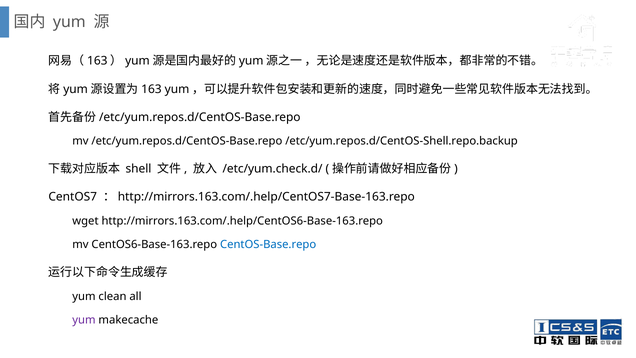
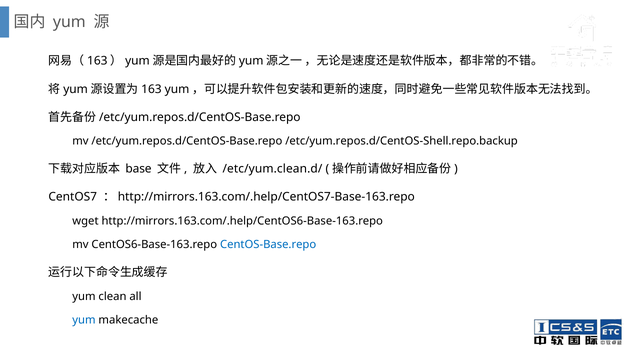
shell: shell -> base (139, 169)
/etc/yum.check.d/: /etc/yum.check.d/ -> /etc/yum.clean.d/ (272, 169)
yum colour: purple -> blue (84, 320)
